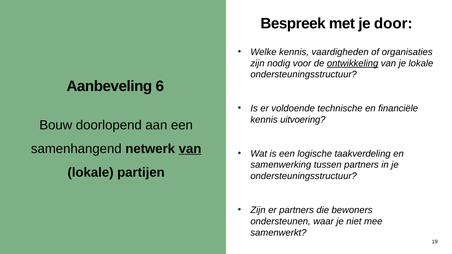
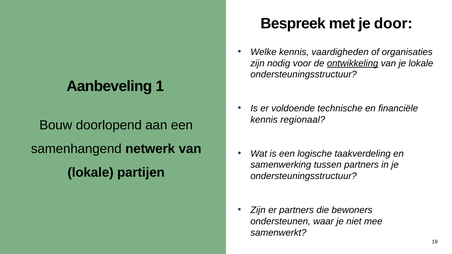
6: 6 -> 1 (160, 86)
uitvoering: uitvoering -> regionaal (303, 120)
van underline: present -> none (190, 149)
